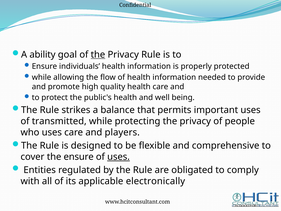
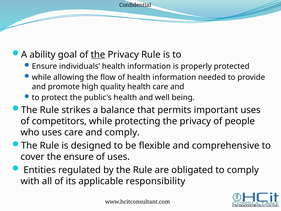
transmitted: transmitted -> competitors (59, 121)
and players: players -> comply (122, 132)
uses underline: present -> none (119, 157)
electronically: electronically -> responsibility (155, 181)
